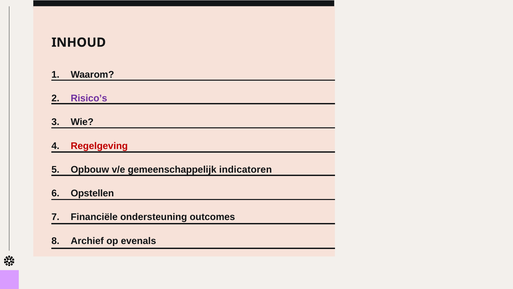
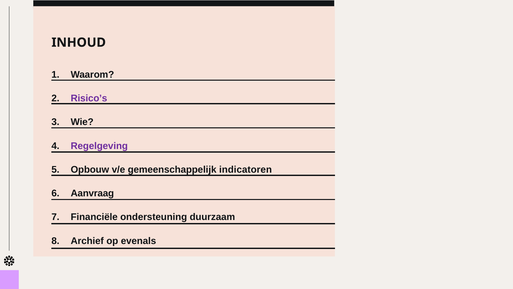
Regelgeving colour: red -> purple (99, 146)
Opstellen: Opstellen -> Aanvraag (92, 193)
outcomes: outcomes -> duurzaam (212, 217)
